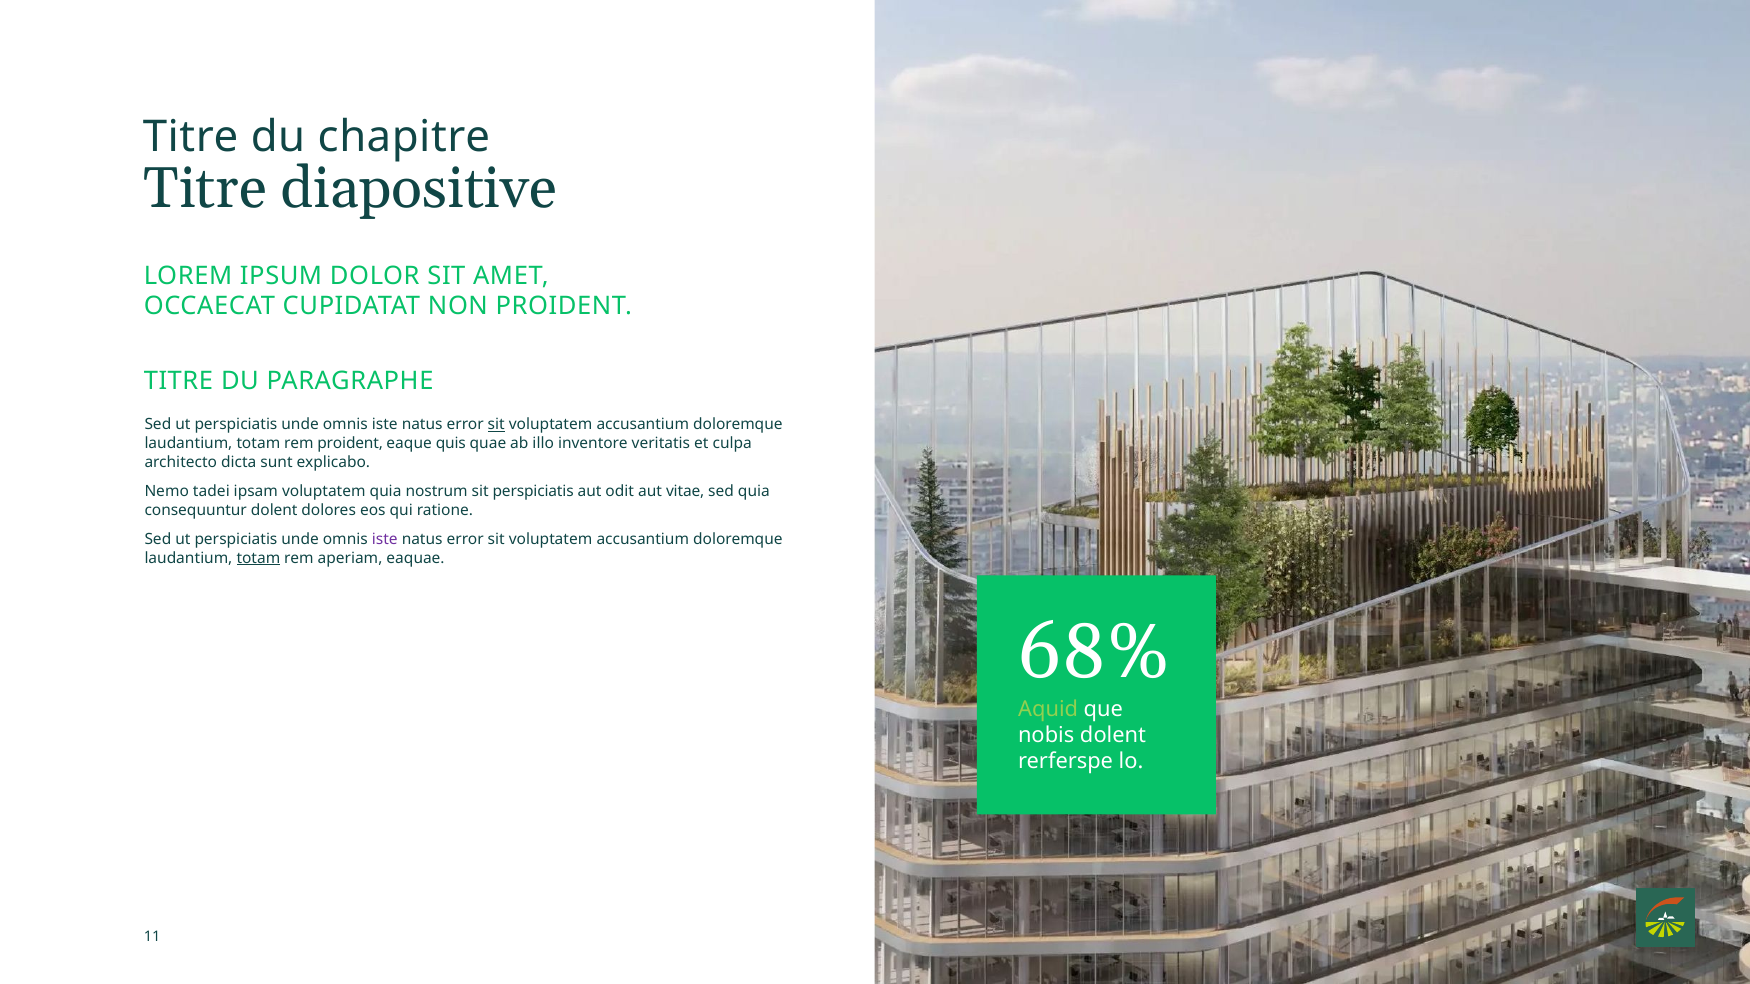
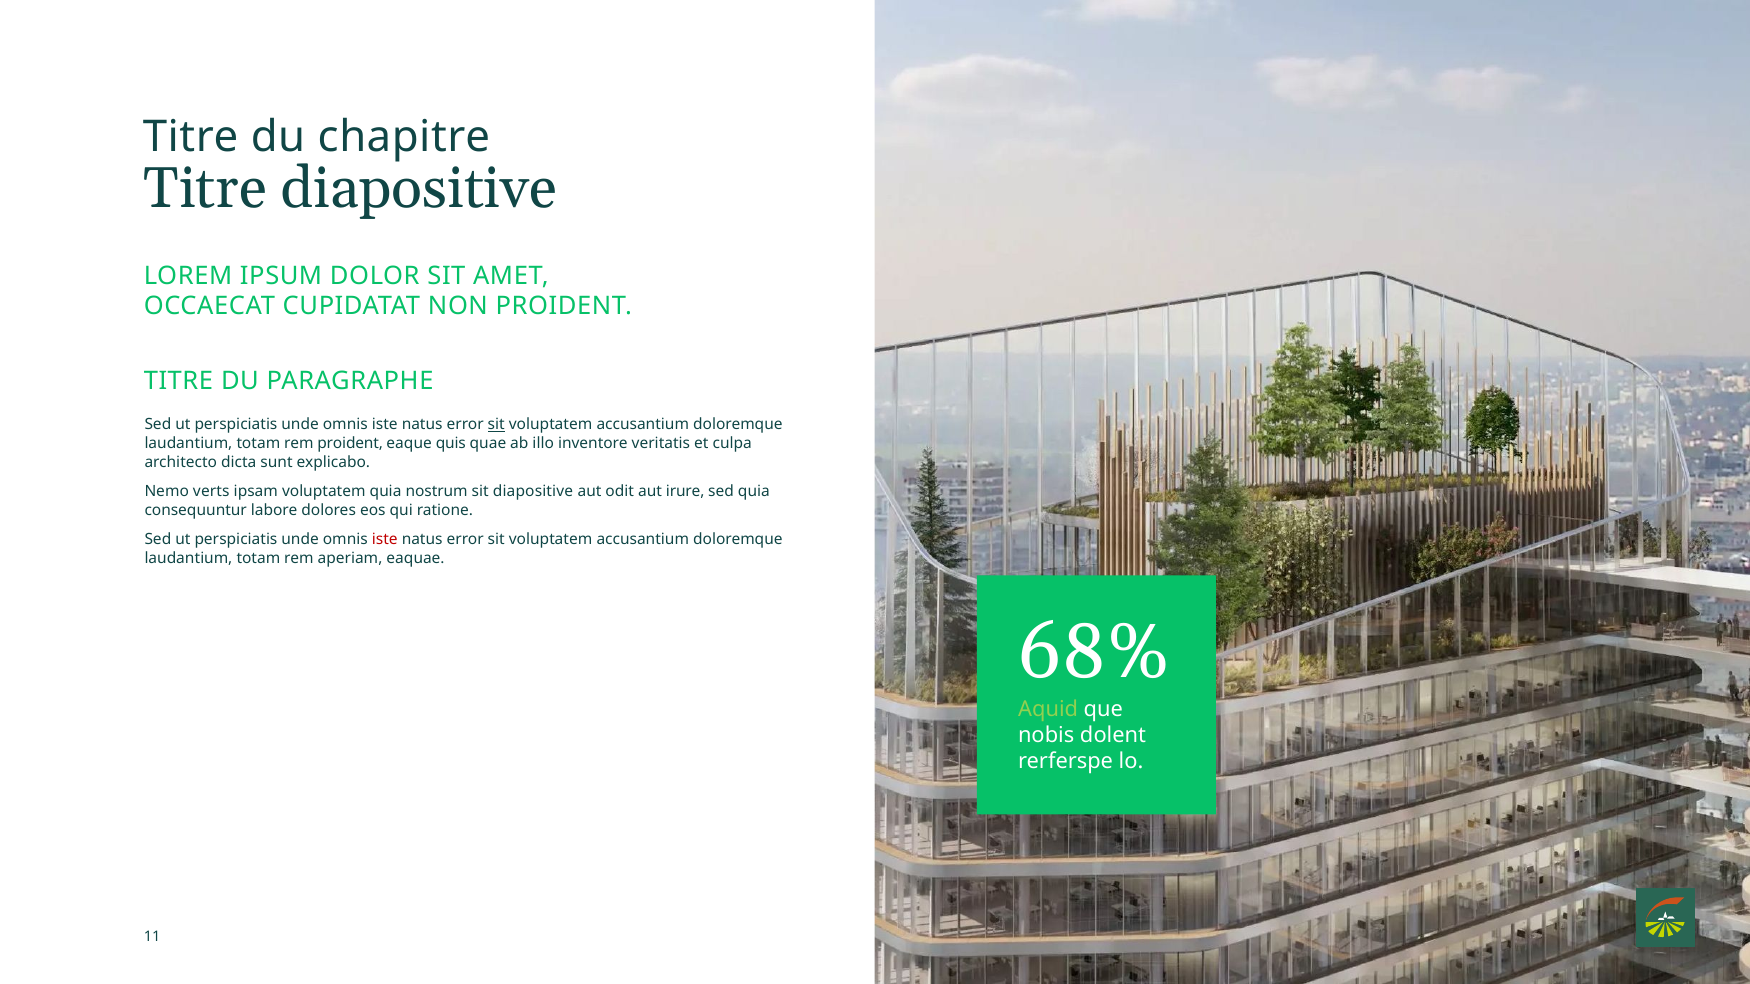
tadei: tadei -> verts (211, 492)
sit perspiciatis: perspiciatis -> diapositive (533, 492)
vitae: vitae -> irure (685, 492)
consequuntur dolent: dolent -> labore (274, 510)
iste colour: purple -> red (385, 540)
totam underline: present -> none (258, 558)
